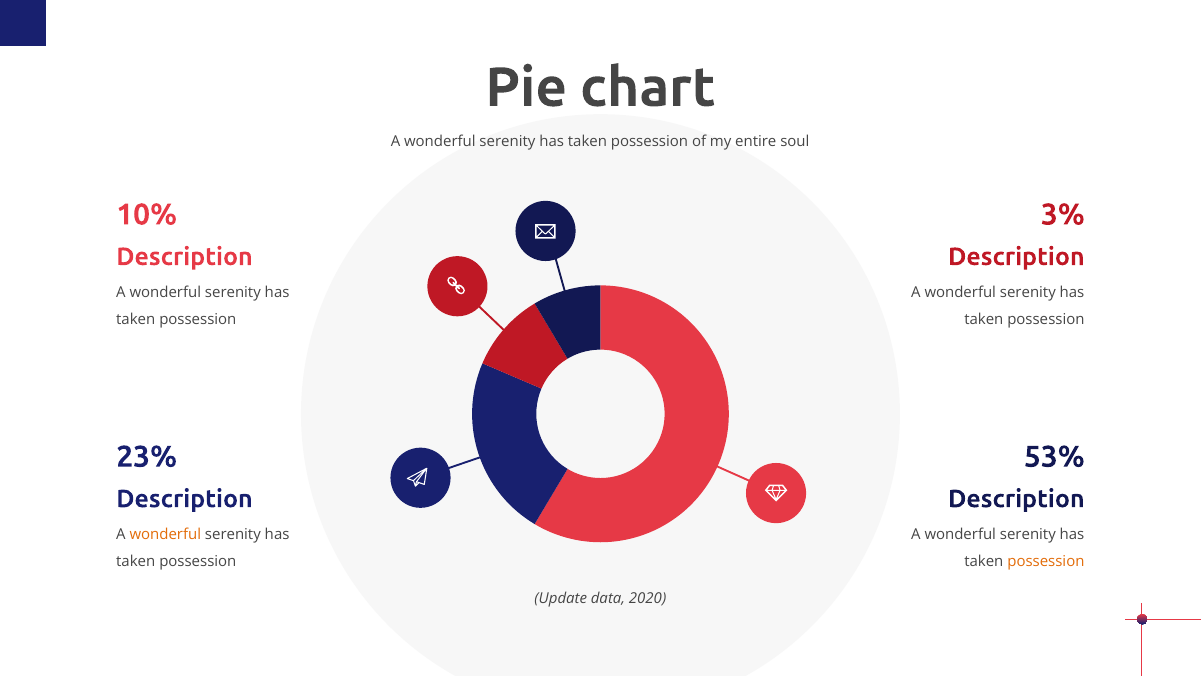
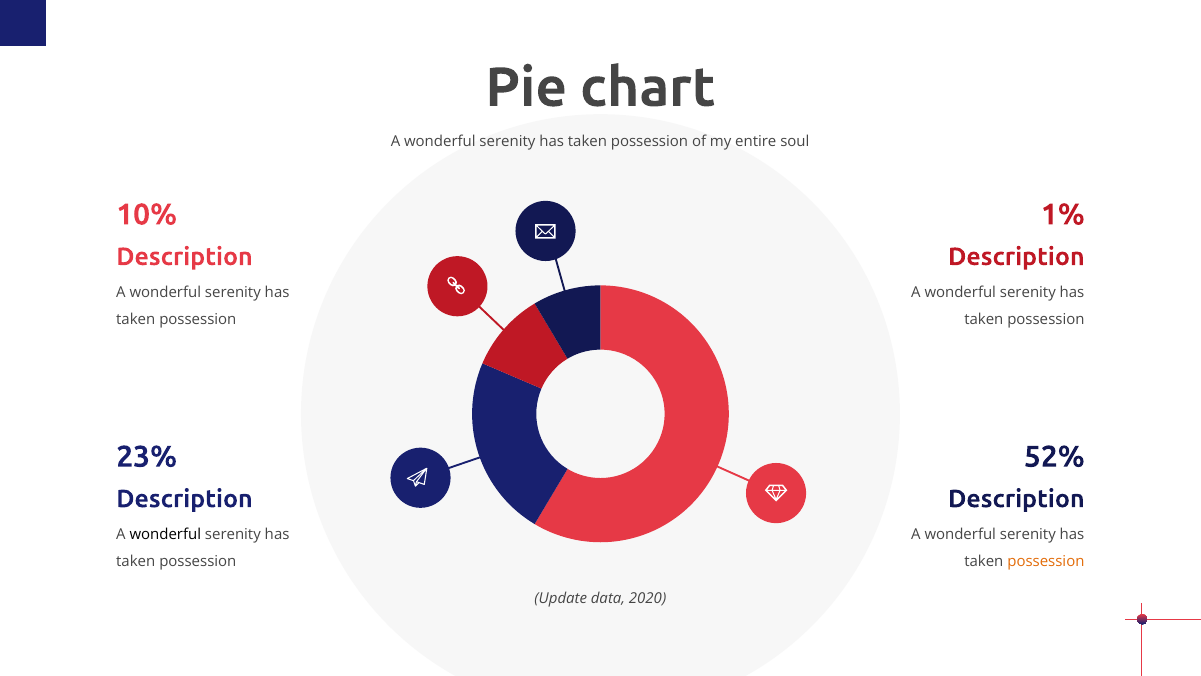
3%: 3% -> 1% (1063, 214)
53%: 53% -> 52% (1054, 456)
wonderful colour: orange -> black (165, 534)
